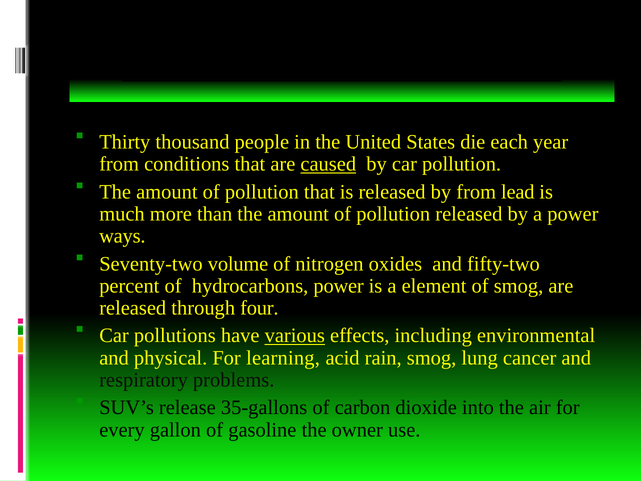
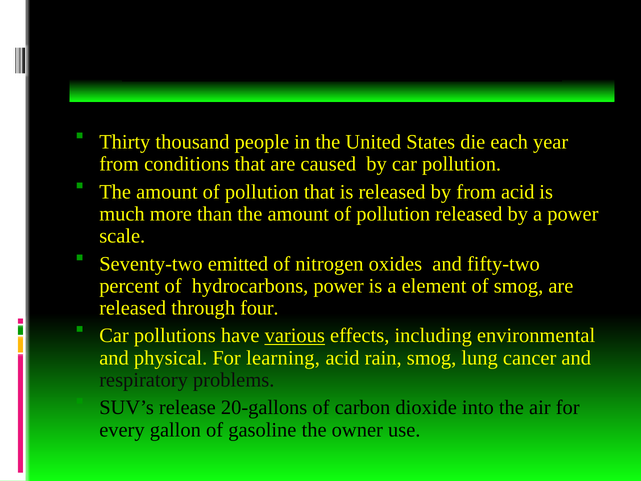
caused underline: present -> none (328, 164)
from lead: lead -> acid (518, 192)
ways: ways -> scale (122, 236)
volume: volume -> emitted (238, 264)
35-gallons: 35-gallons -> 20-gallons (264, 407)
